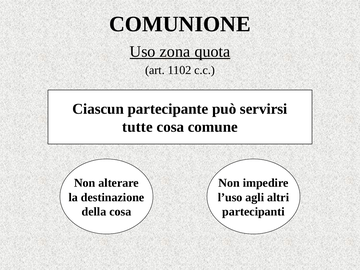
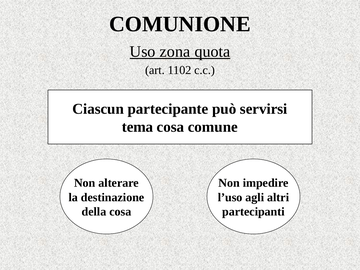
tutte: tutte -> tema (138, 127)
